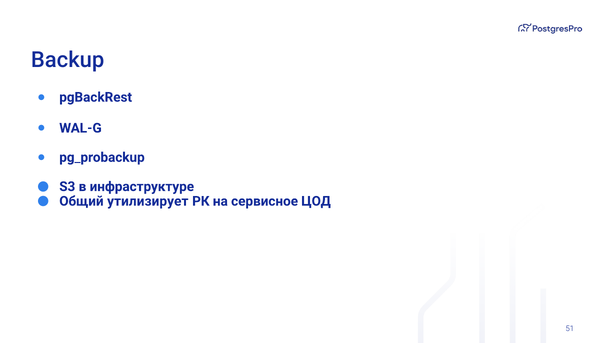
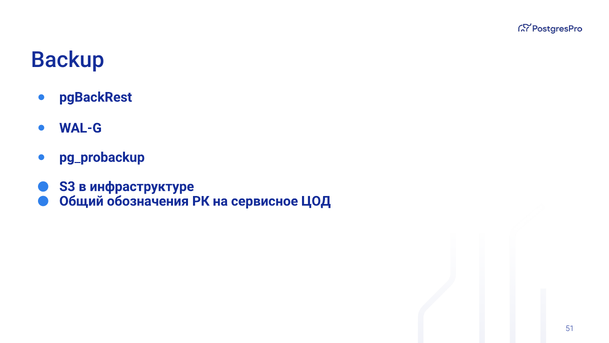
утилизирует: утилизирует -> обозначения (148, 201)
